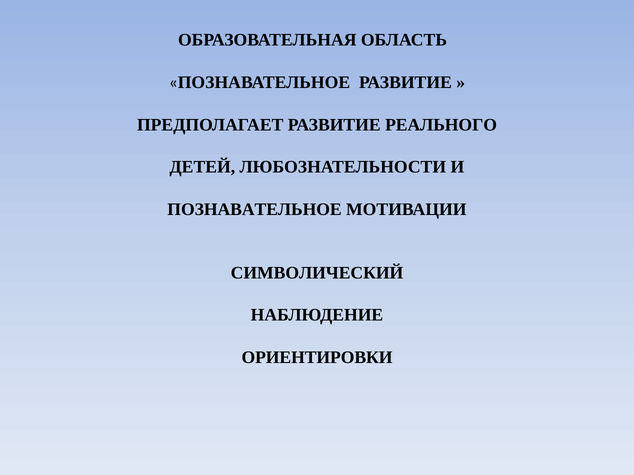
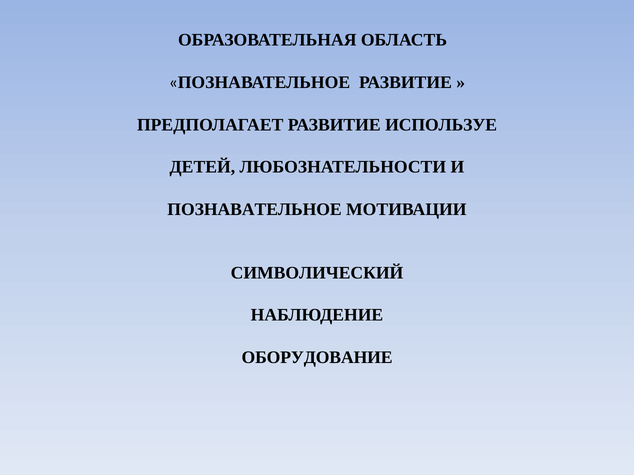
РЕАЛЬНОГО: РЕАЛЬНОГО -> ИСПОЛЬЗУЕ (441, 125)
ОРИЕНТИРОВКИ: ОРИЕНТИРОВКИ -> ОБОРУДОВАНИЕ (317, 358)
